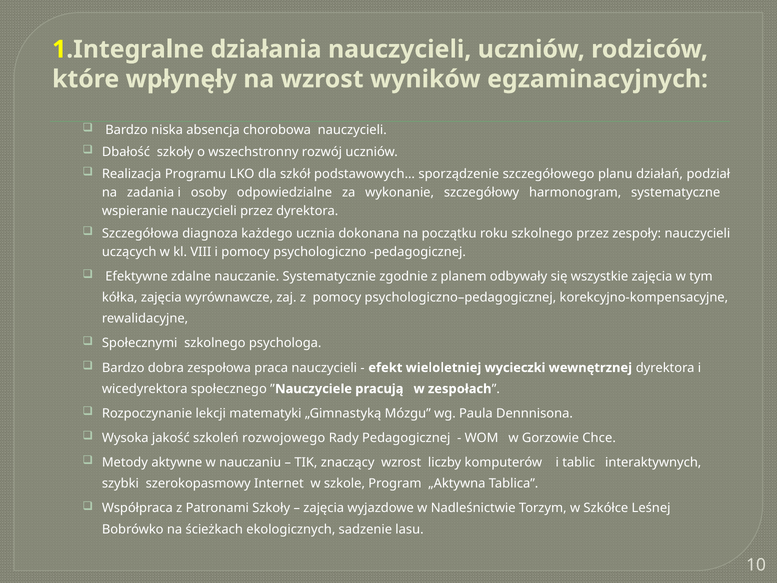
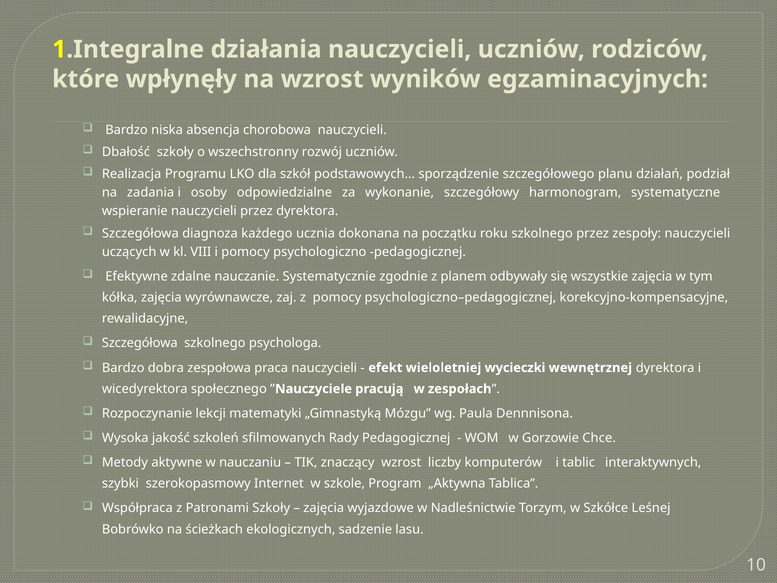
Społecznymi: Społecznymi -> Szczegółowa (140, 343)
rozwojowego: rozwojowego -> sfilmowanych (284, 438)
